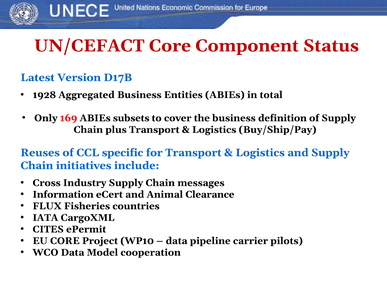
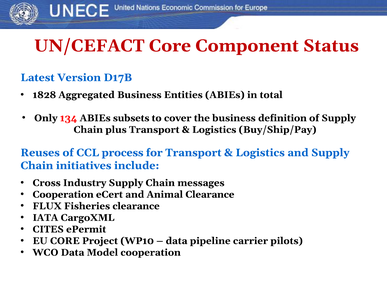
1928: 1928 -> 1828 (44, 95)
169: 169 -> 134 (69, 118)
specific: specific -> process (123, 153)
Information: Information -> Cooperation (63, 195)
Fisheries countries: countries -> clearance (136, 206)
